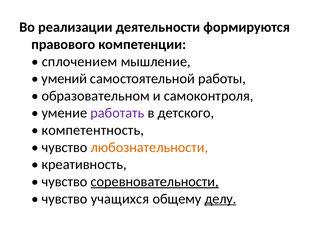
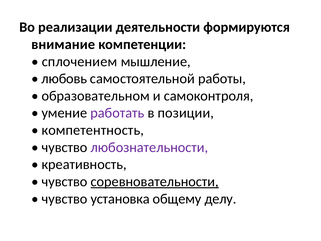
правового: правового -> внимание (63, 44)
умений: умений -> любовь (64, 79)
детского: детского -> позиции (186, 113)
любознательности colour: orange -> purple (149, 147)
учащихся: учащихся -> установка (120, 199)
делу underline: present -> none (220, 199)
